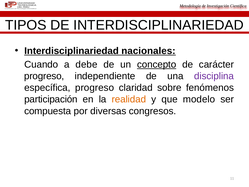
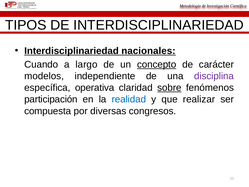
debe: debe -> largo (86, 64)
progreso: progreso -> modelos (44, 76)
específica progreso: progreso -> operativa (95, 88)
sobre underline: none -> present (169, 88)
realidad colour: orange -> blue (129, 99)
modelo: modelo -> realizar (199, 99)
